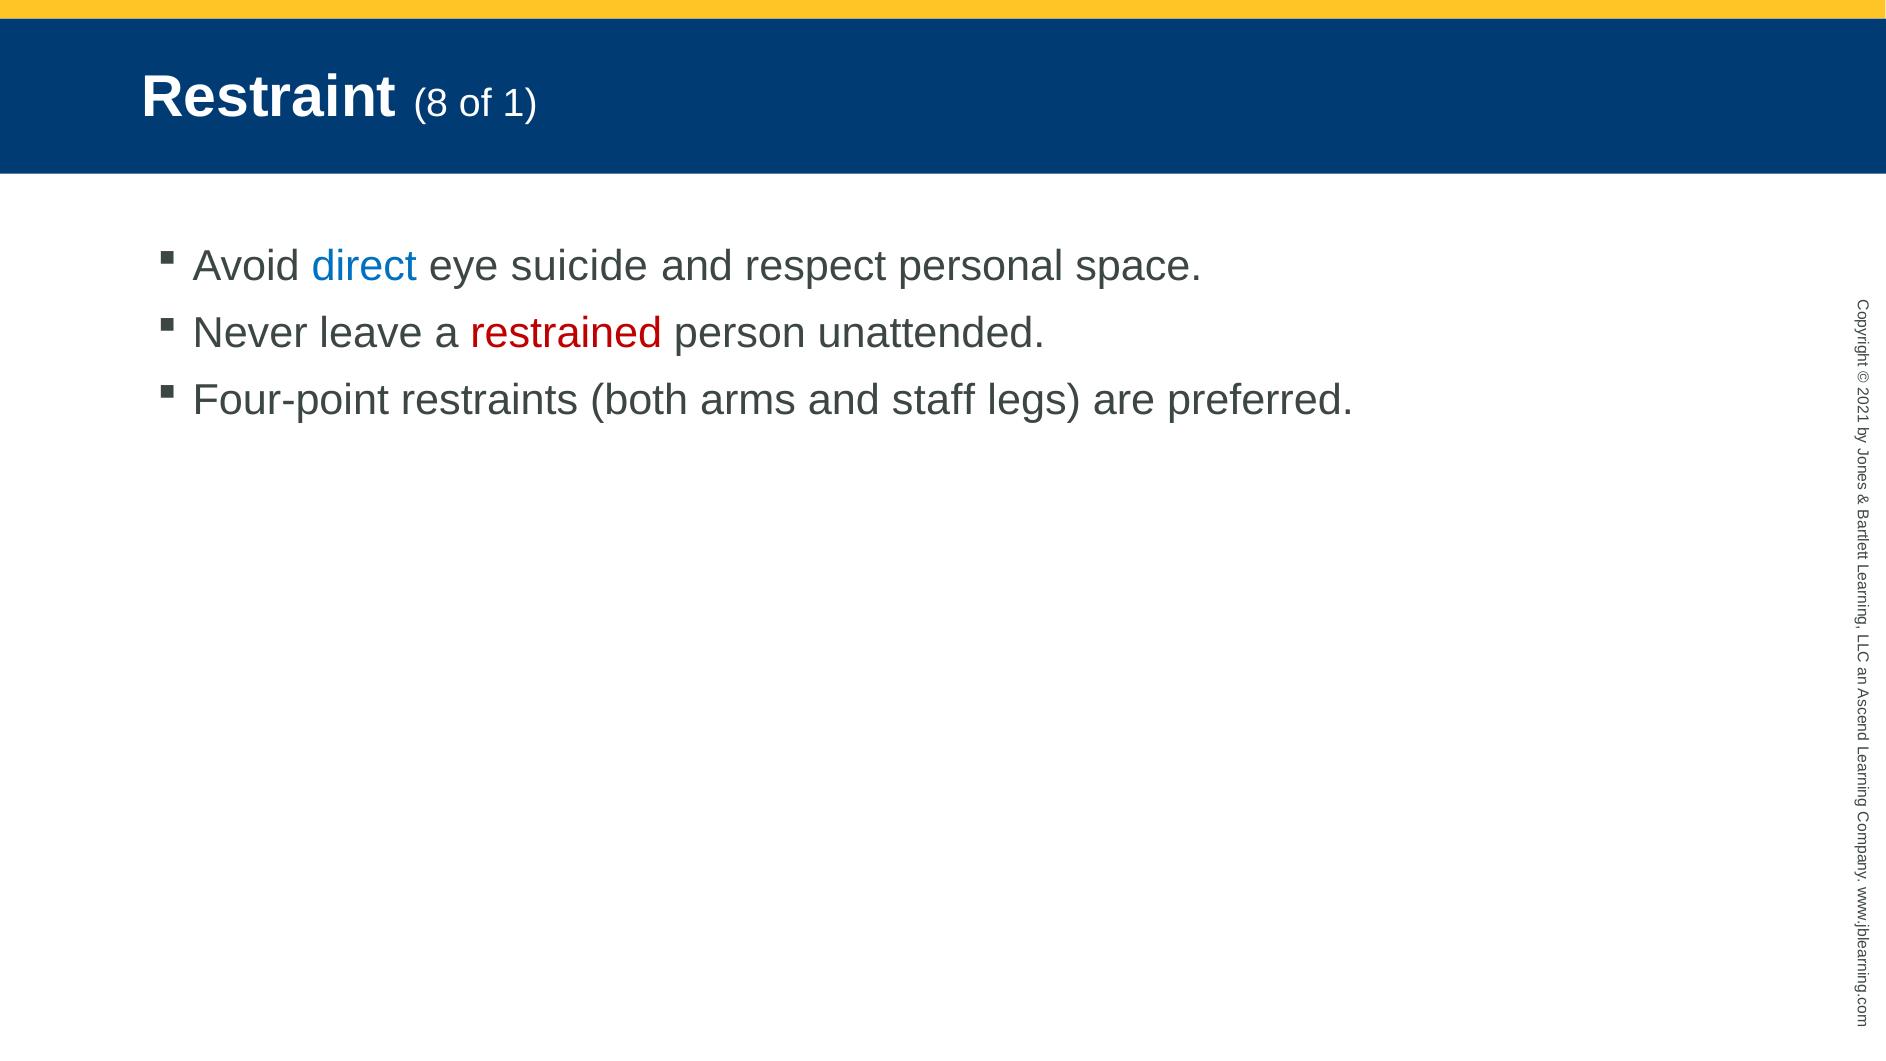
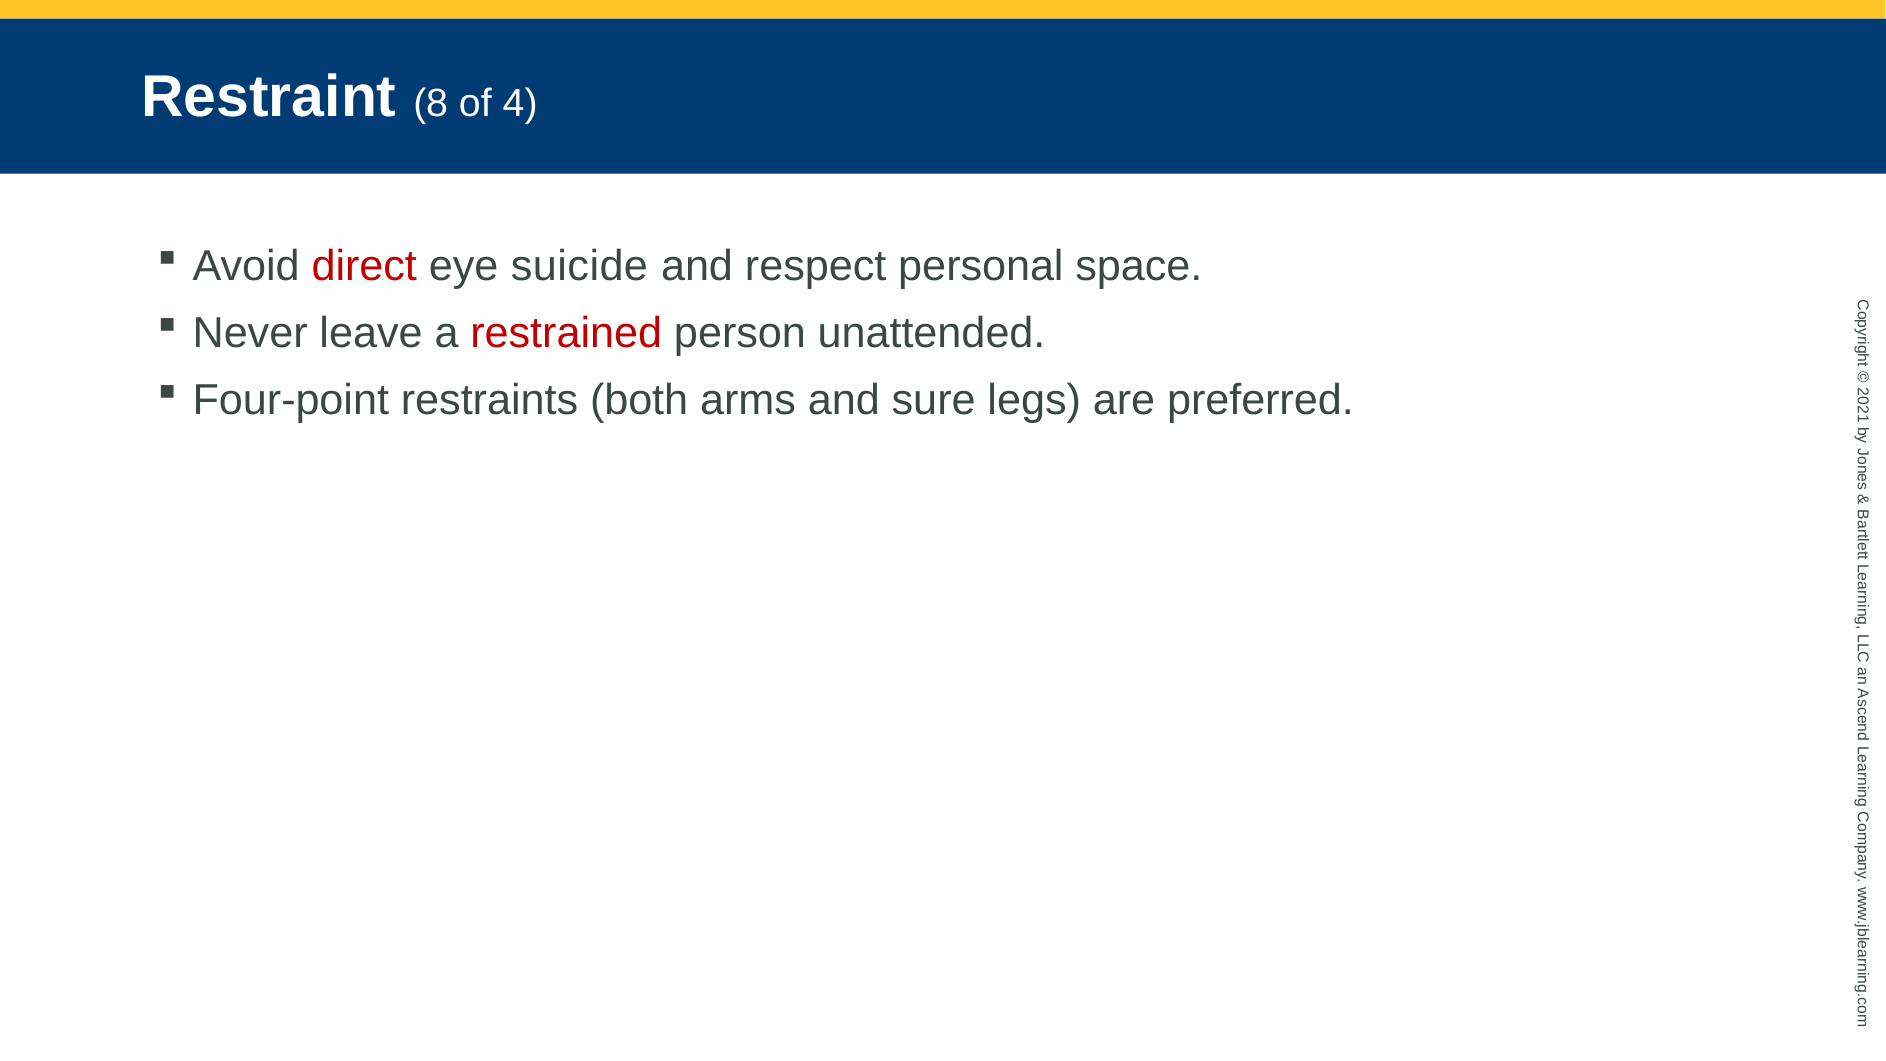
of 1: 1 -> 4 (520, 103)
direct colour: blue -> red (364, 267)
staff: staff -> sure (934, 401)
